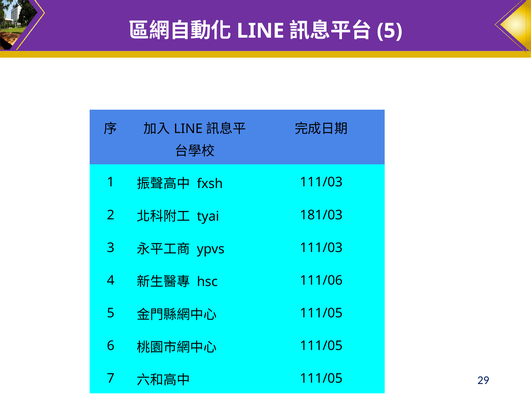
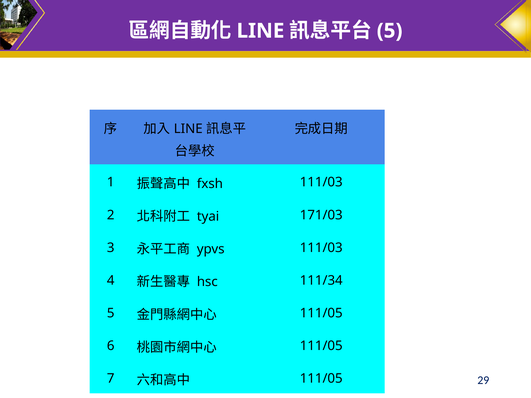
181/03: 181/03 -> 171/03 (321, 215)
111/06: 111/06 -> 111/34 (321, 281)
